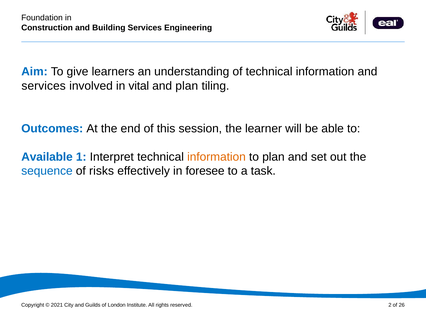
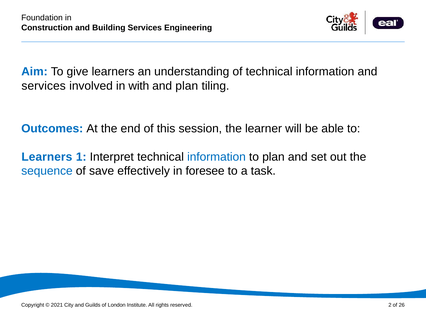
vital: vital -> with (139, 86)
Available: Available -> Learners (47, 157)
information colour: orange -> blue (216, 157)
risks: risks -> save (102, 171)
